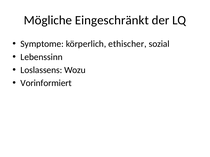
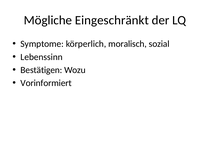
ethischer: ethischer -> moralisch (128, 44)
Loslassens: Loslassens -> Bestätigen (41, 70)
